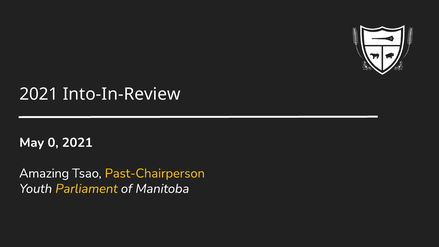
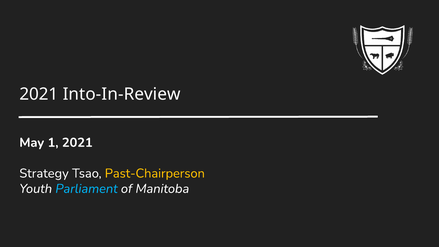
0: 0 -> 1 (53, 143)
Amazing: Amazing -> Strategy (44, 173)
Parliament colour: yellow -> light blue (86, 189)
